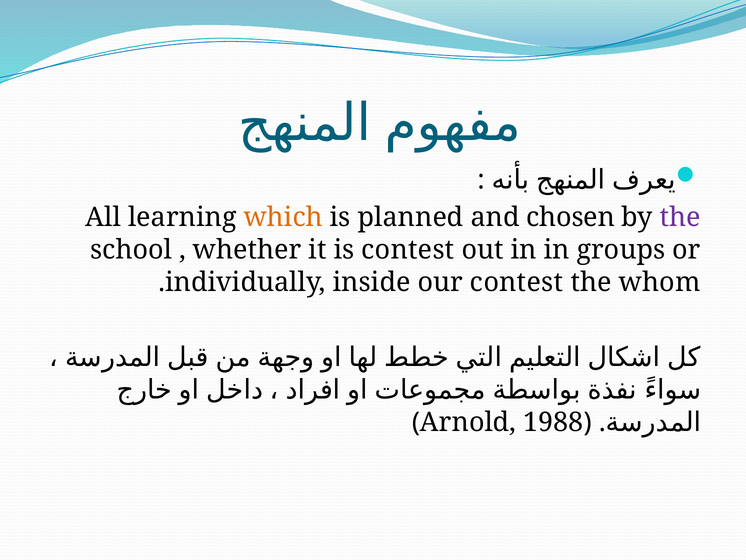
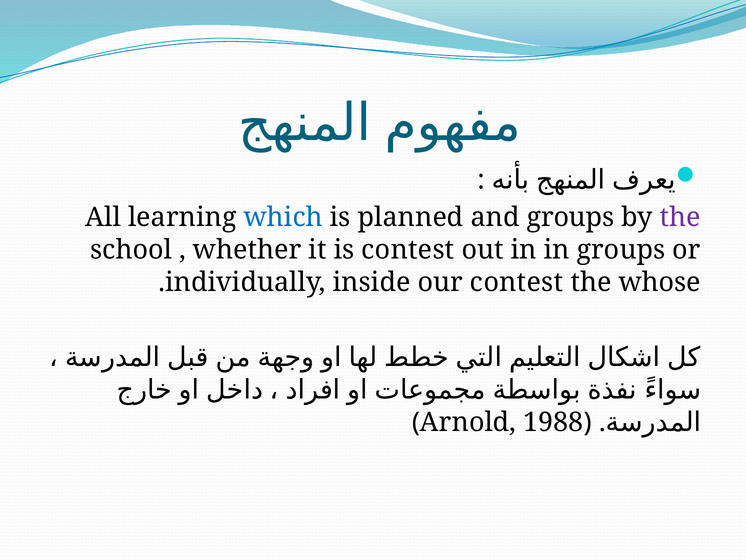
which colour: orange -> blue (283, 217)
and chosen: chosen -> groups (571, 217)
whom: whom -> whose (660, 282)
